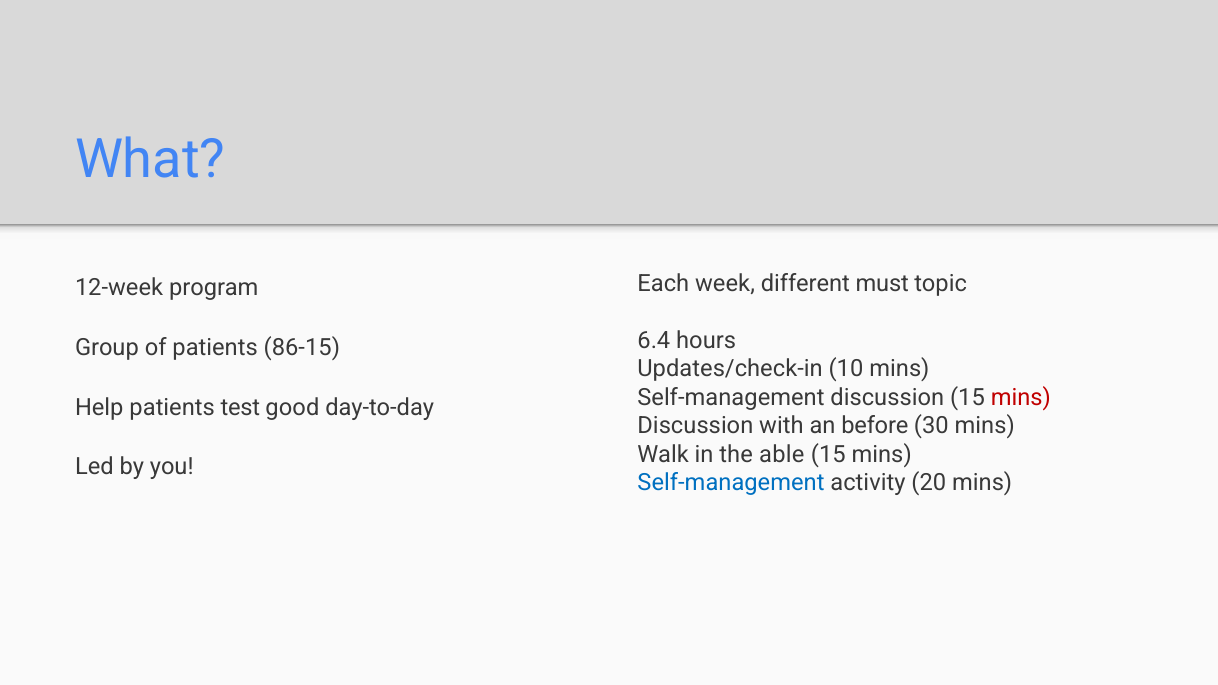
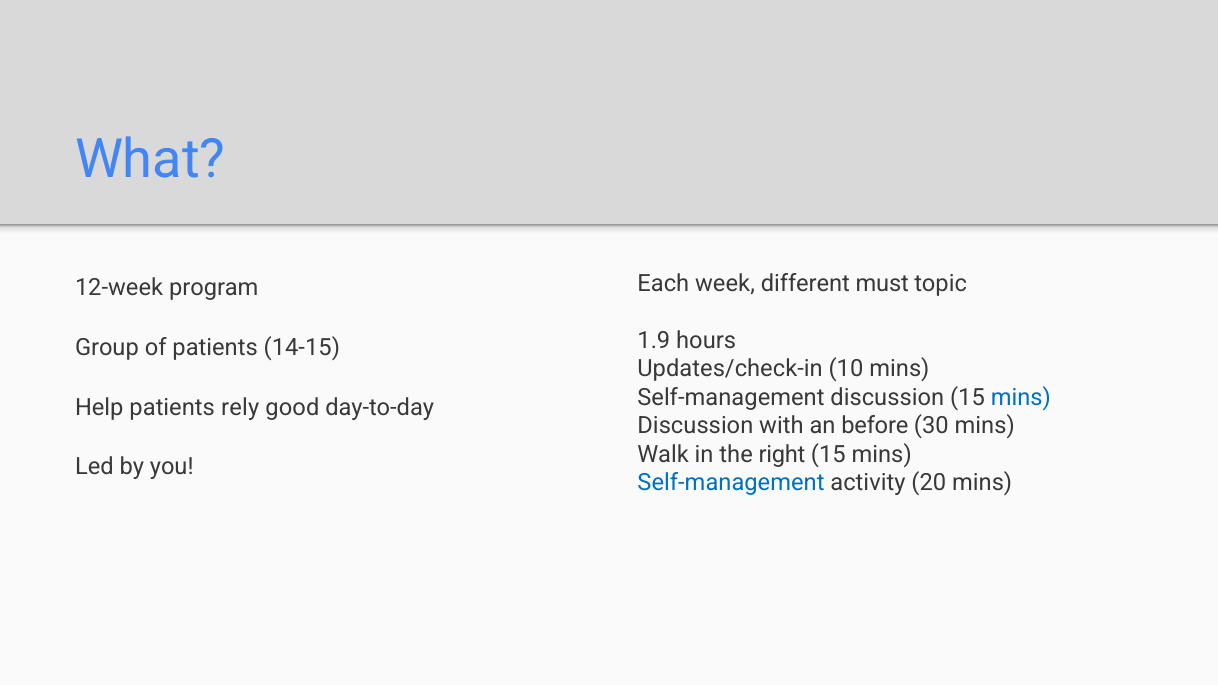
6.4: 6.4 -> 1.9 (654, 341)
86-15: 86-15 -> 14-15 (302, 348)
mins colour: red -> blue (1021, 397)
test: test -> rely (240, 407)
able: able -> right (782, 454)
